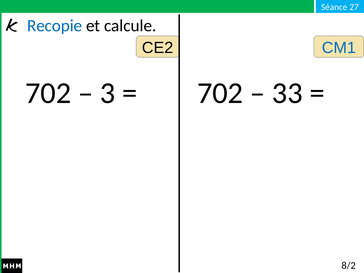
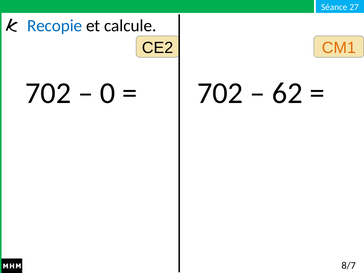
CM1 colour: blue -> orange (339, 48)
3: 3 -> 0 (108, 93)
33: 33 -> 62 (287, 93)
8/2: 8/2 -> 8/7 (349, 266)
